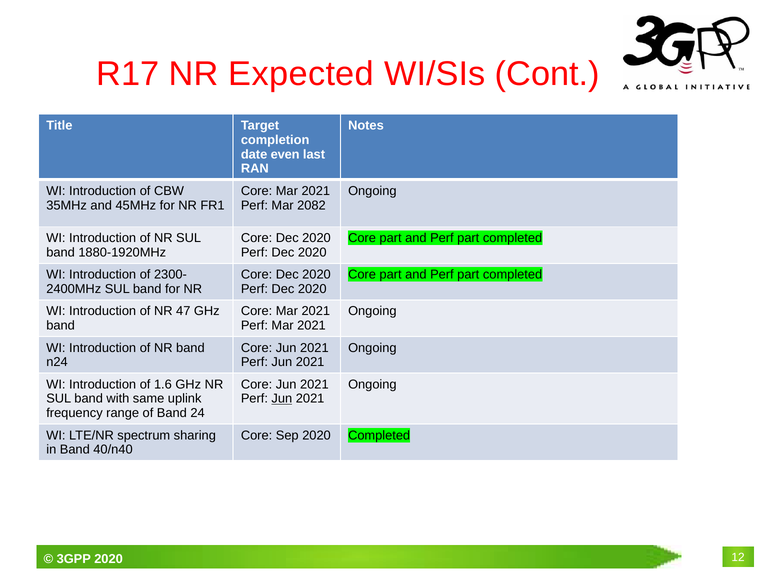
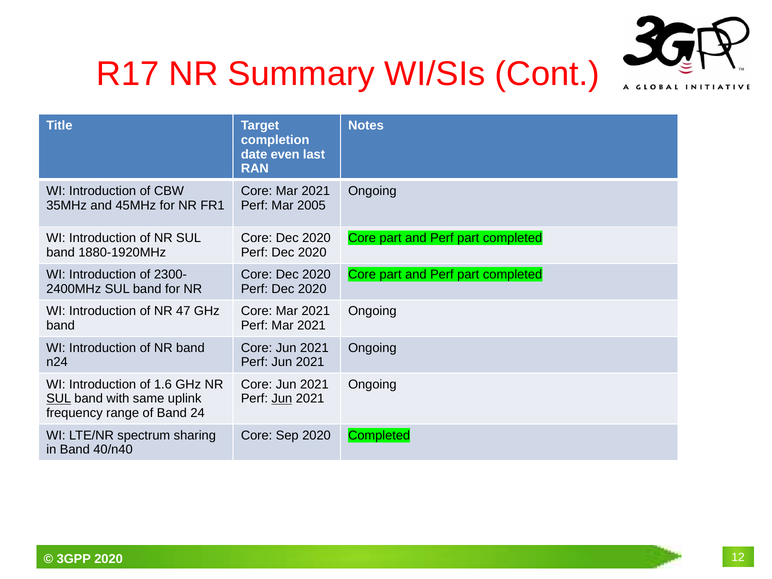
Expected: Expected -> Summary (301, 74)
2082: 2082 -> 2005 (311, 205)
SUL underline: none -> present (59, 399)
